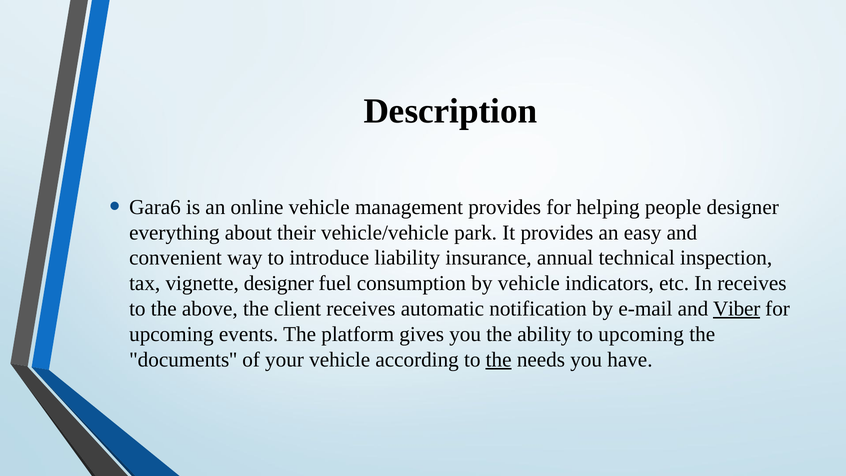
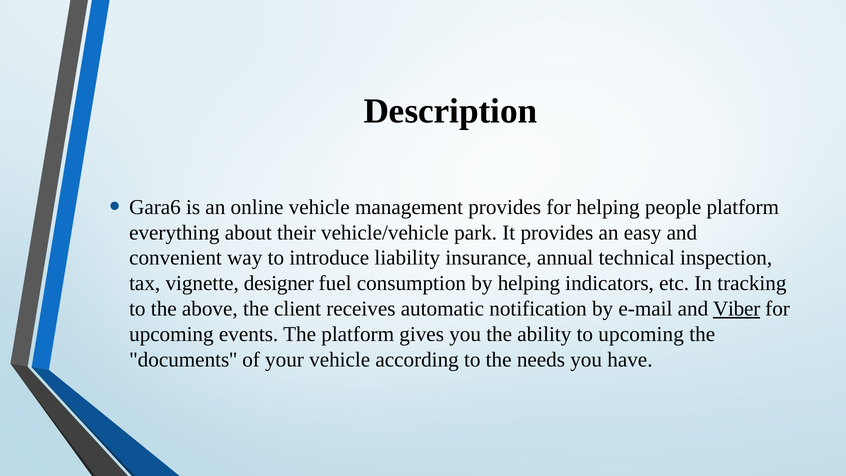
people designer: designer -> platform (743, 207)
by vehicle: vehicle -> helping (529, 283)
In receives: receives -> tracking (752, 283)
the underline: present -> none (499, 359)
